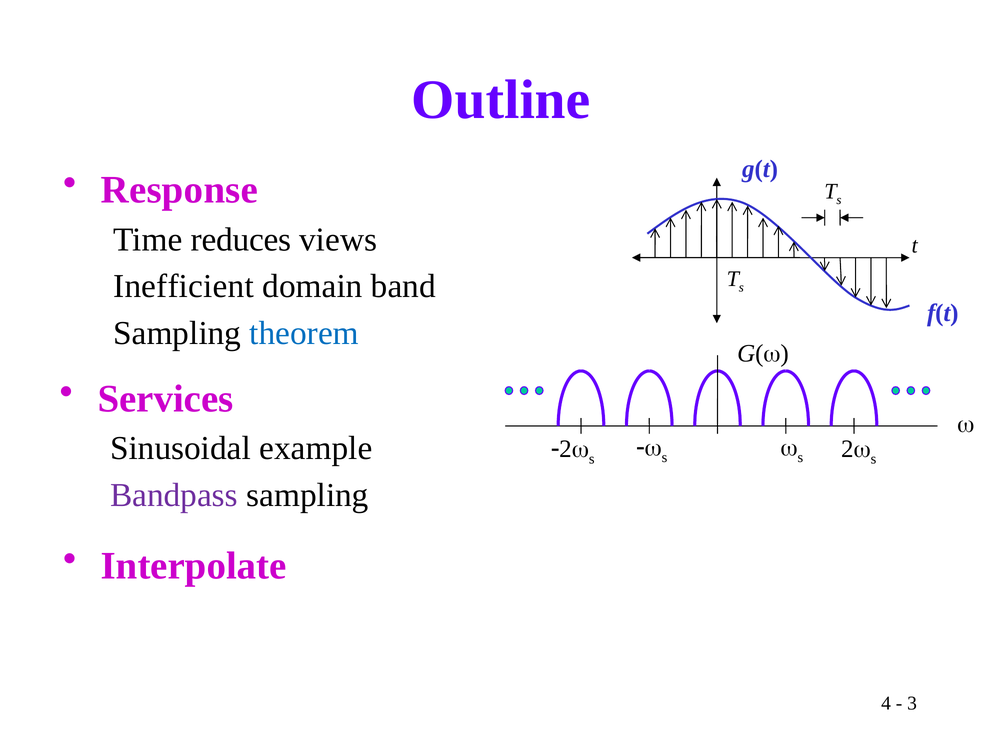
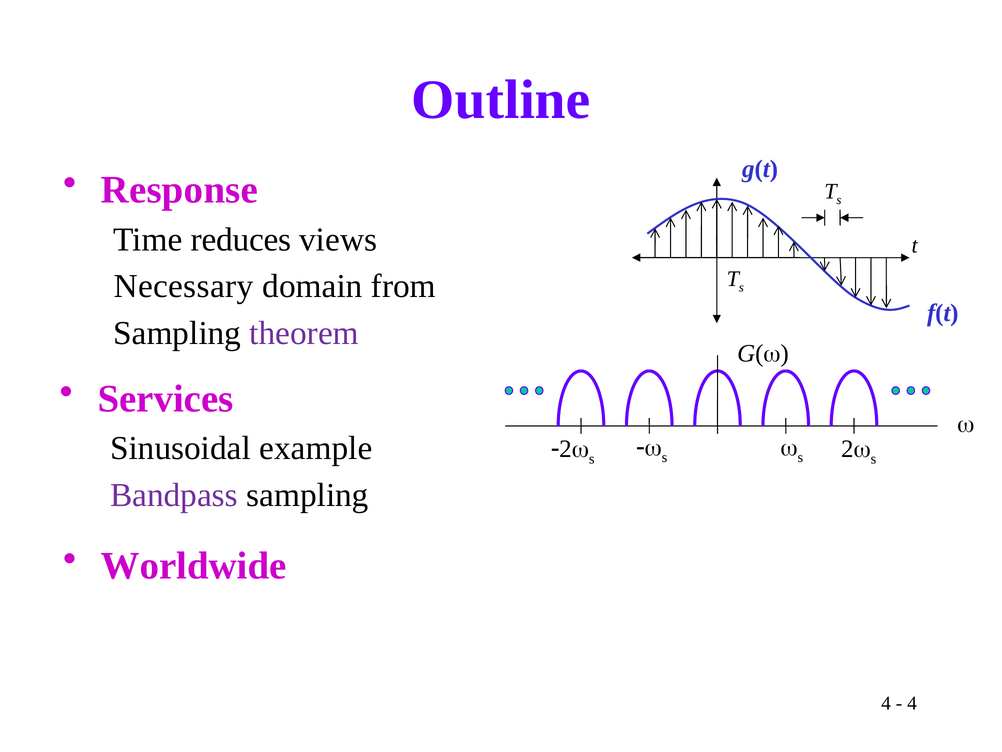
Inefficient: Inefficient -> Necessary (184, 286)
band: band -> from (403, 286)
theorem colour: blue -> purple (304, 333)
Interpolate: Interpolate -> Worldwide (194, 565)
3: 3 -> 4 (912, 703)
